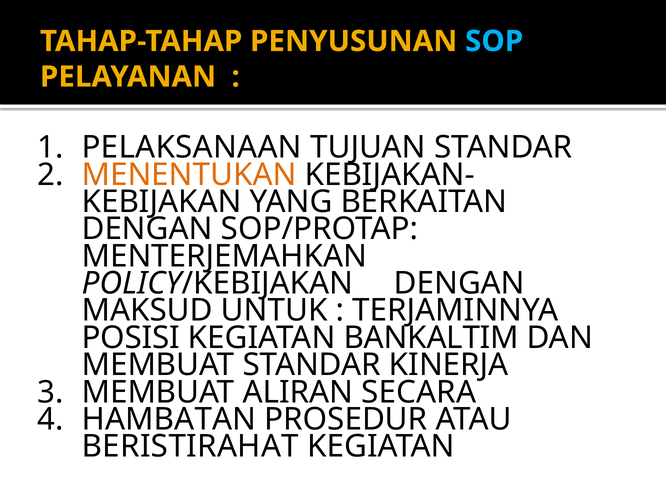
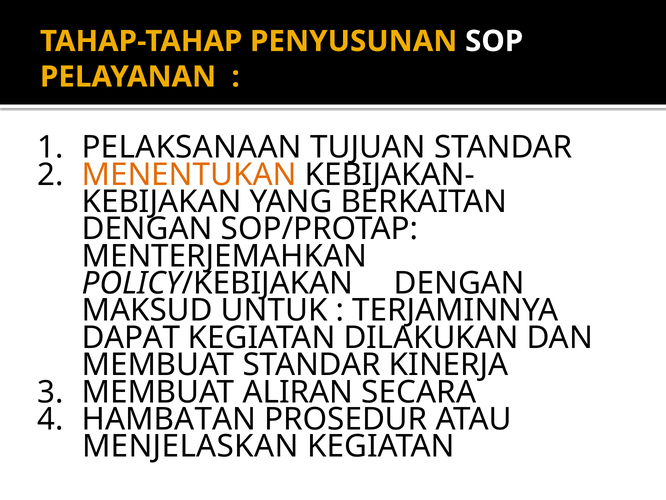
SOP colour: light blue -> white (494, 41)
POSISI: POSISI -> DAPAT (131, 337)
BANKALTIM: BANKALTIM -> DILAKUKAN (431, 337)
BERISTIRAHAT: BERISTIRAHAT -> MENJELASKAN (190, 446)
